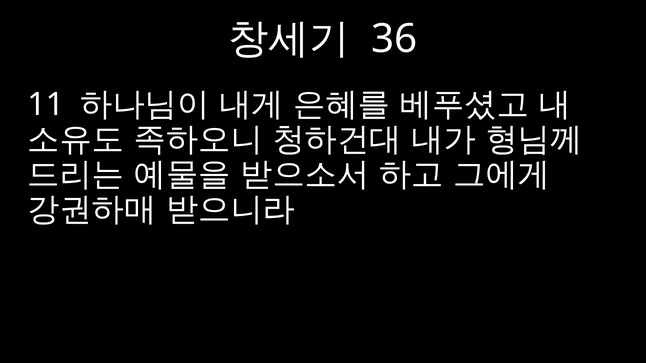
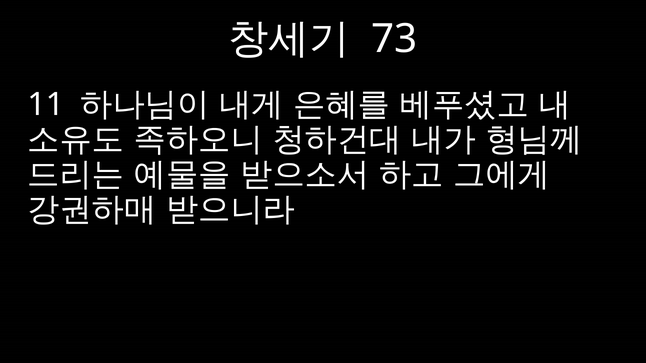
36: 36 -> 73 (394, 39)
